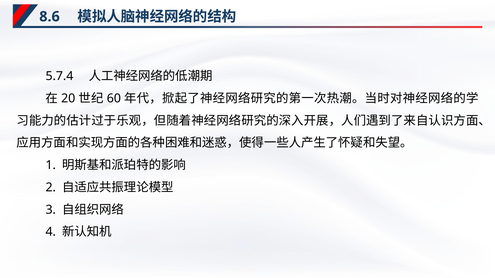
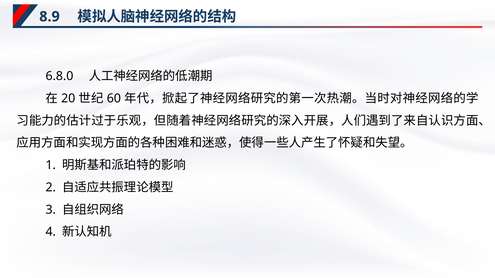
8.6: 8.6 -> 8.9 (49, 17)
5.7.4: 5.7.4 -> 6.8.0 (59, 76)
